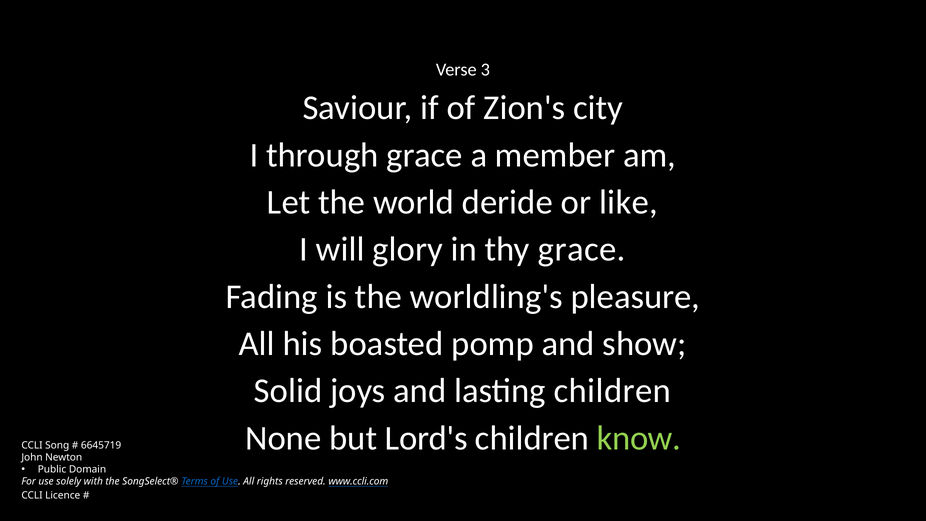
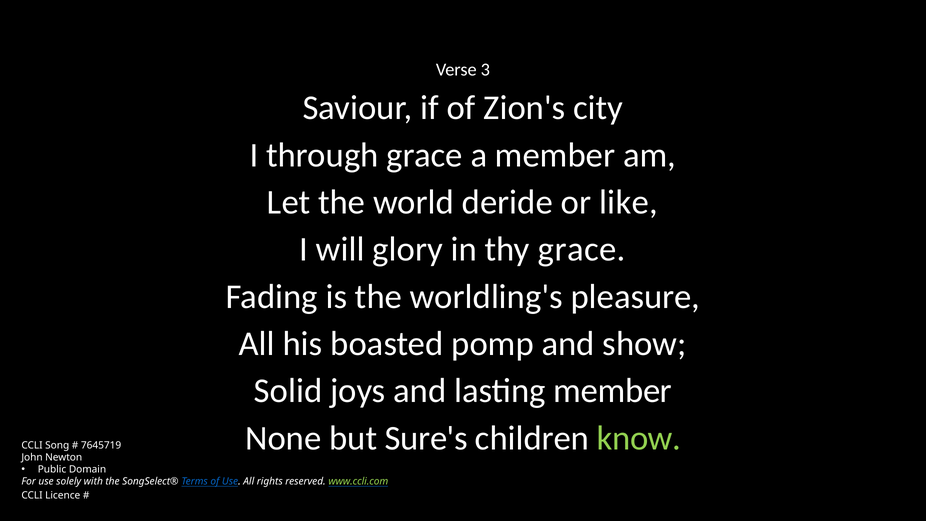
lasting children: children -> member (613, 391)
Lord's: Lord's -> Sure's (426, 438)
6645719: 6645719 -> 7645719 (101, 445)
www.ccli.com colour: white -> light green (358, 481)
